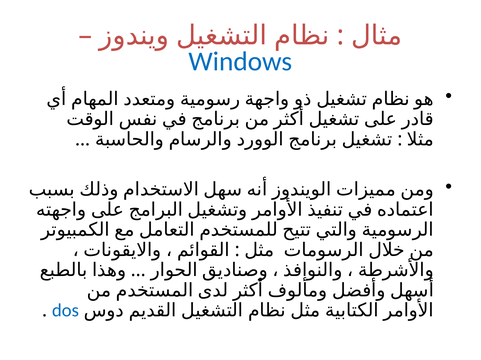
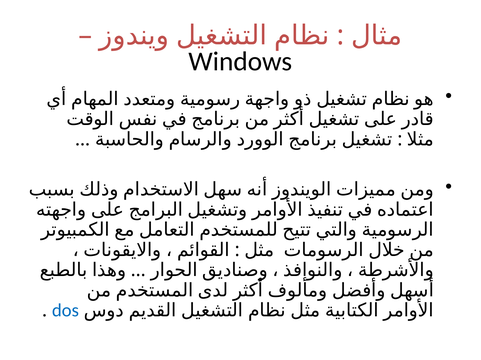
Windows colour: blue -> black (240, 62)
